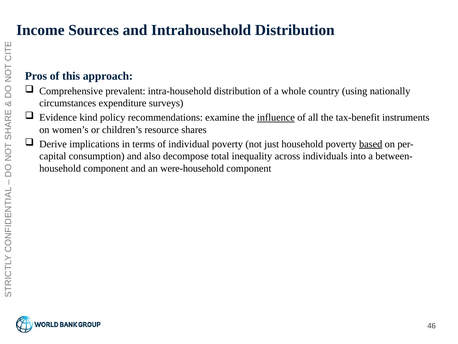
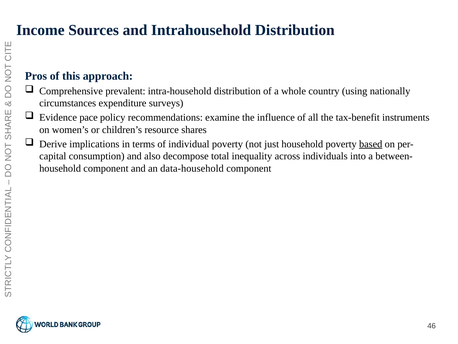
kind: kind -> pace (89, 117)
influence underline: present -> none (276, 117)
were-household: were-household -> data-household (192, 168)
